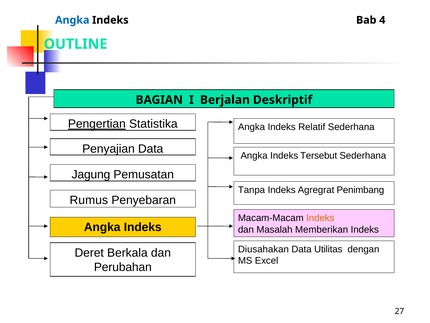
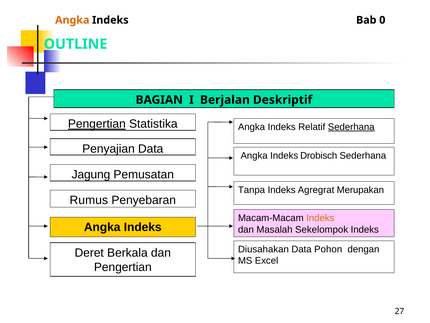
Angka colour: blue -> orange (72, 20)
4: 4 -> 0 (382, 20)
Sederhana underline: none -> present (351, 127)
Tersebut: Tersebut -> Drobisch (319, 155)
Penimbang: Penimbang -> Merupakan (360, 190)
Memberikan: Memberikan -> Sekelompok (322, 229)
Utilitas: Utilitas -> Pohon (328, 249)
Perubahan: Perubahan -> Pengertian (123, 267)
